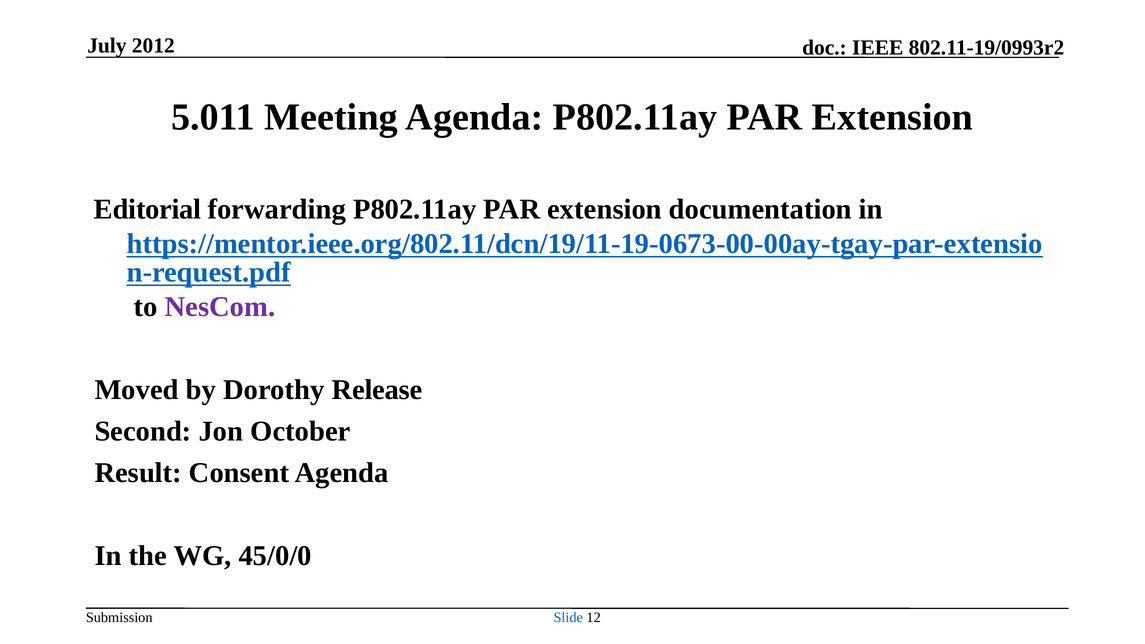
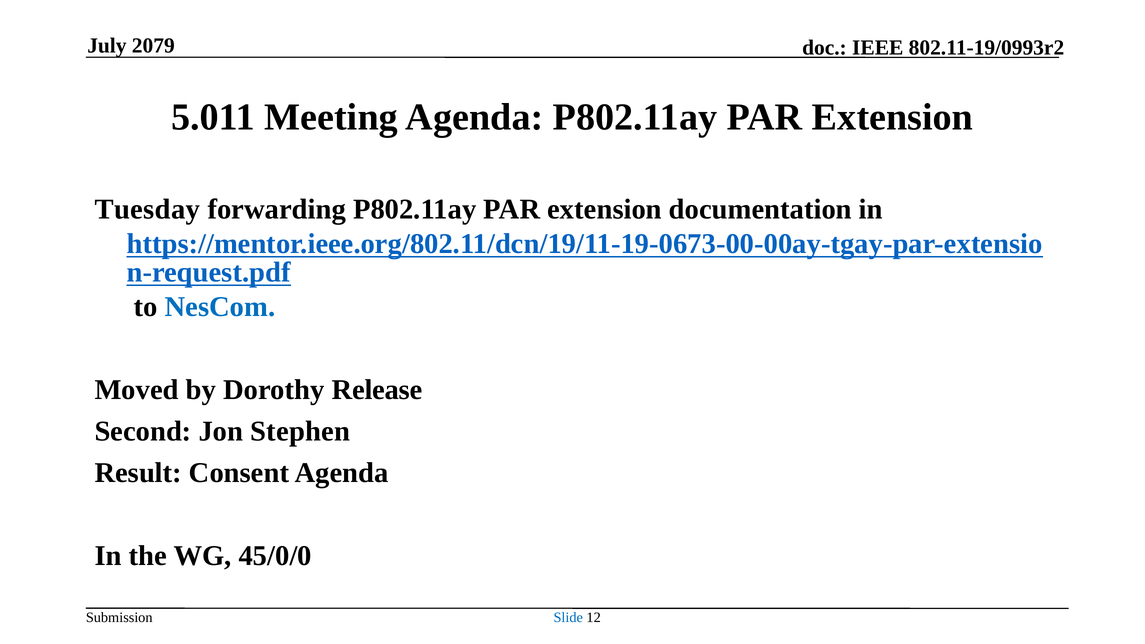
2012: 2012 -> 2079 (153, 46)
Editorial: Editorial -> Tuesday (147, 210)
NesCom colour: purple -> blue (220, 307)
October: October -> Stephen (300, 431)
